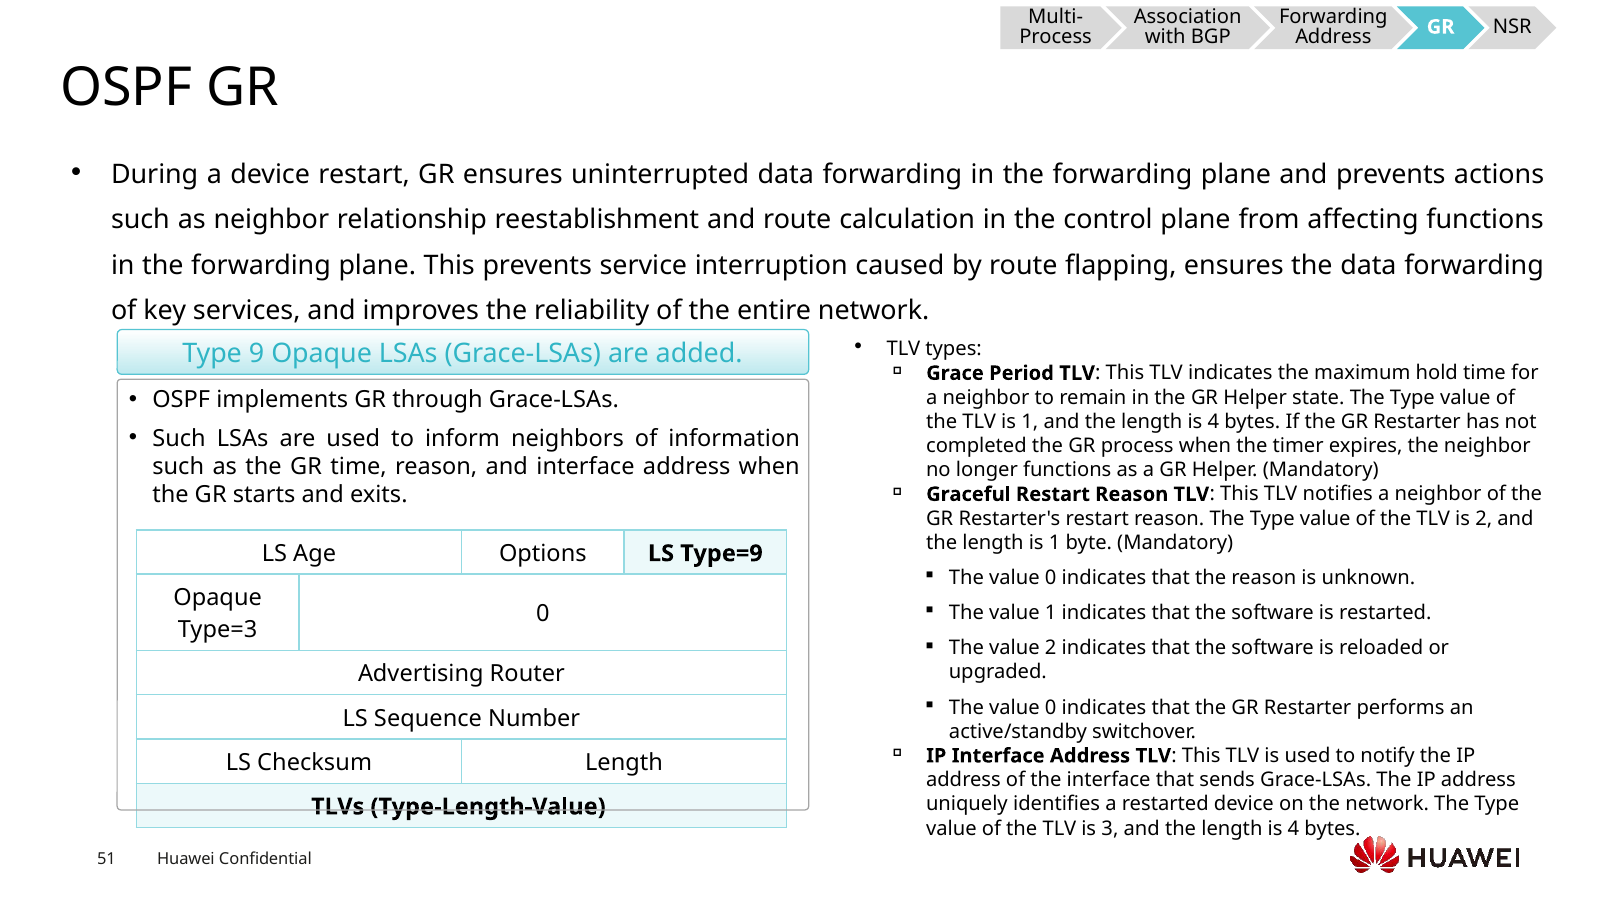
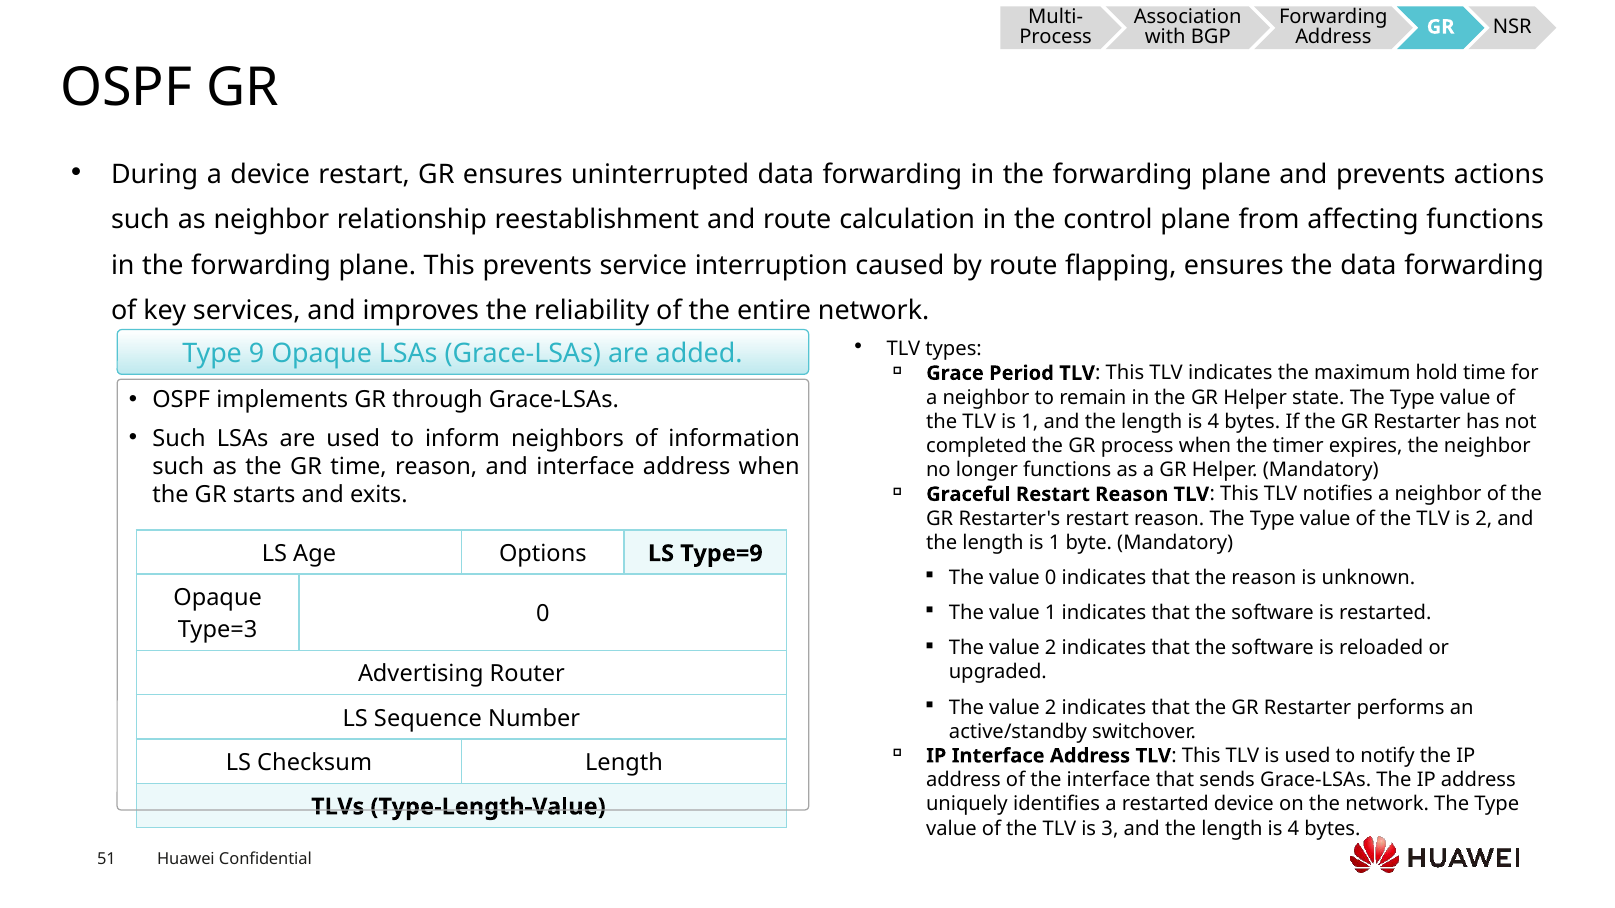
0: 0 -> 2 (1051, 708)
